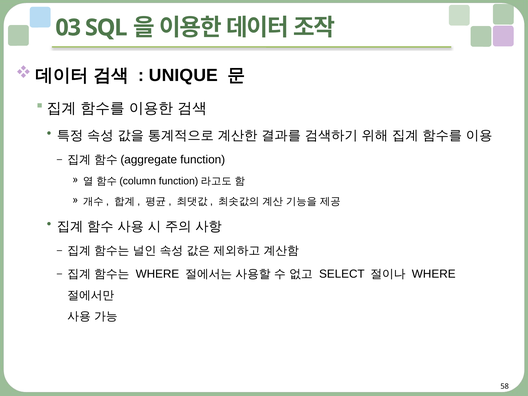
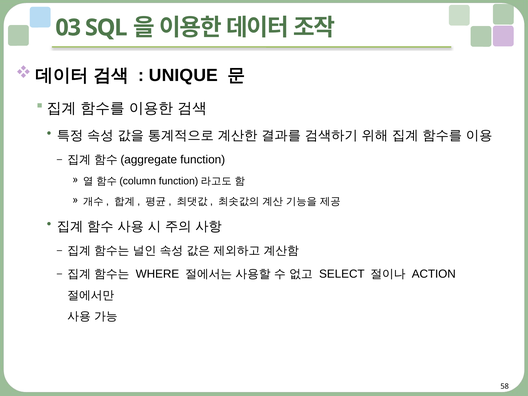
WHERE: WHERE -> ACTION (434, 274)
